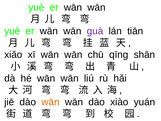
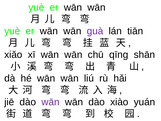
wān colour: orange -> purple (50, 102)
